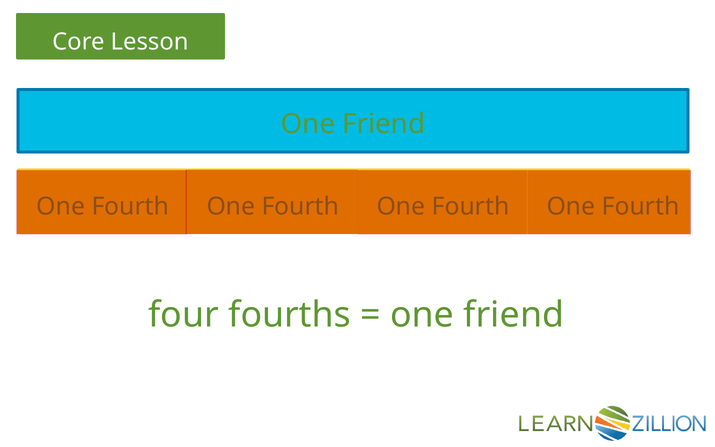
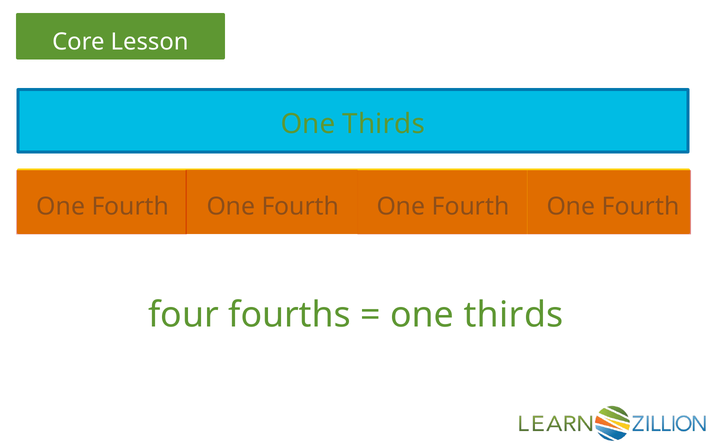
Friend: Friend -> Thirds (384, 124)
friend: friend -> thirds (514, 315)
